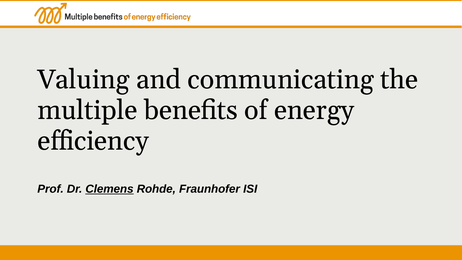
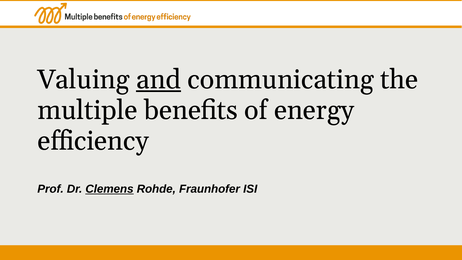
and underline: none -> present (159, 79)
